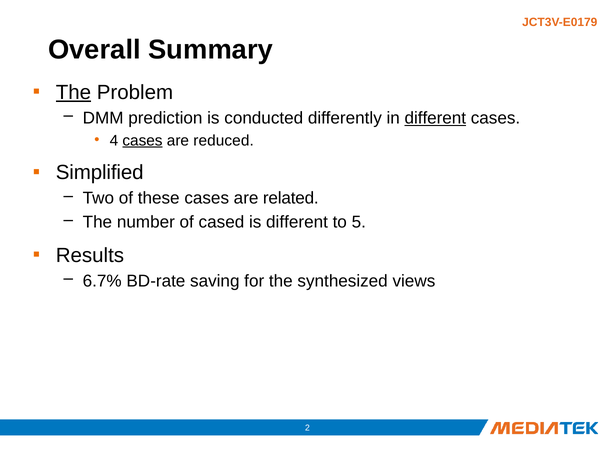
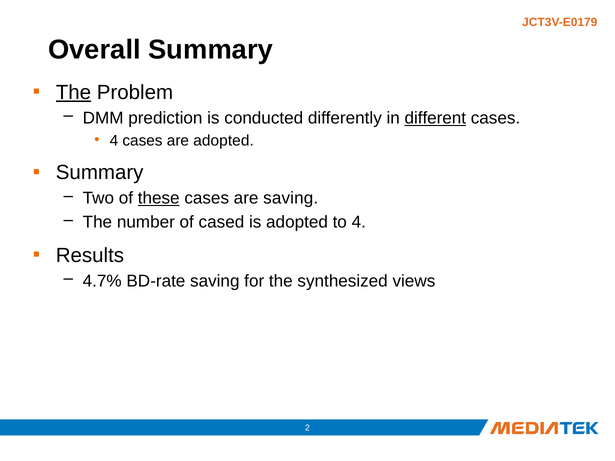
cases underline: present -> none (142, 141)
are reduced: reduced -> adopted (224, 141)
Simplified: Simplified -> Summary (100, 173)
these underline: none -> present (159, 198)
are related: related -> saving (291, 198)
is different: different -> adopted (297, 222)
to 5: 5 -> 4 (359, 222)
6.7%: 6.7% -> 4.7% (102, 281)
